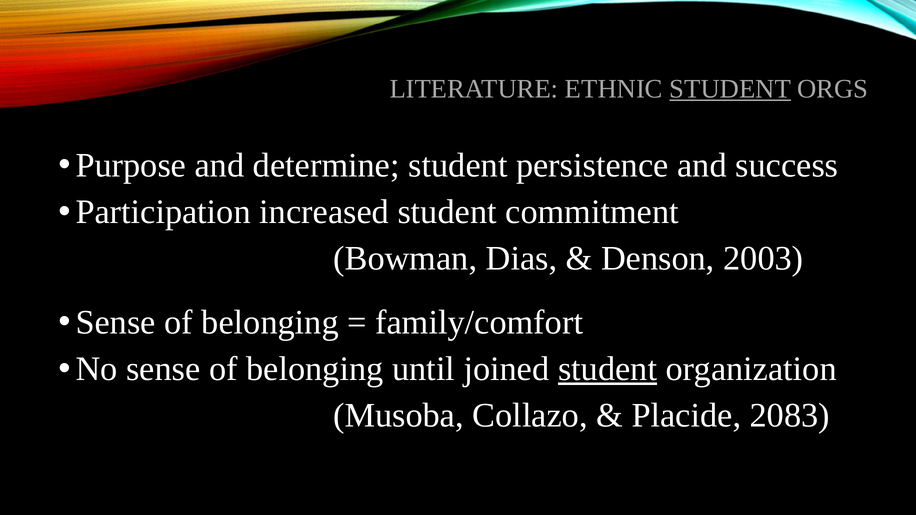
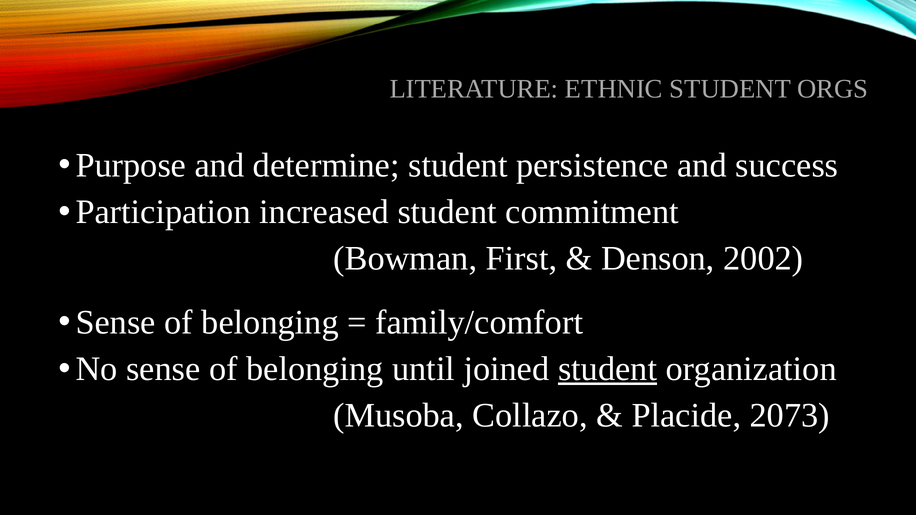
STUDENT underline: present -> none (730, 89)
Dias: Dias -> First (521, 259)
2003: 2003 -> 2002 (763, 259)
2083: 2083 -> 2073 (790, 416)
